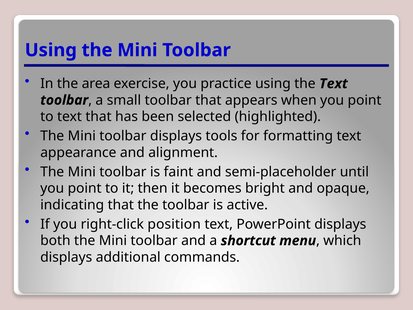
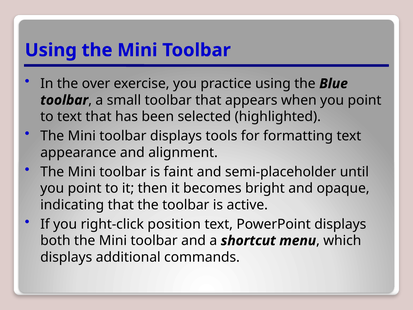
area: area -> over (96, 84)
the Text: Text -> Blue (334, 84)
